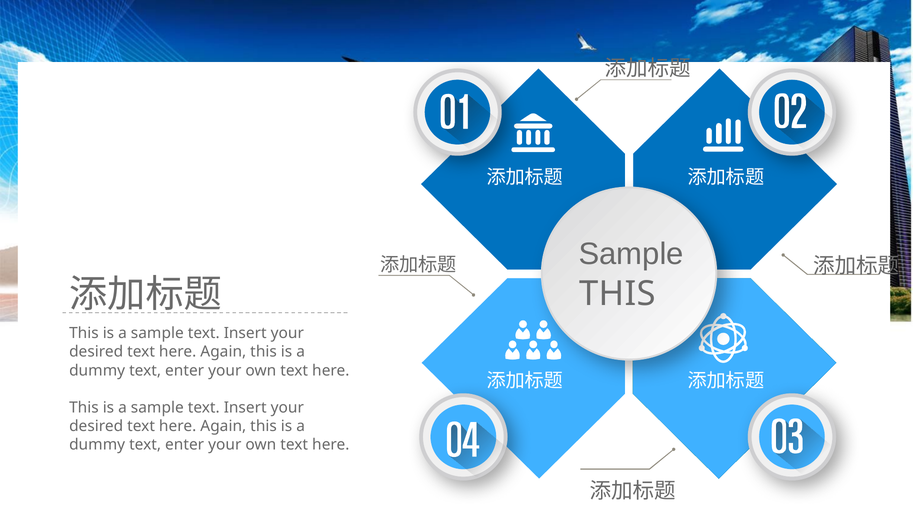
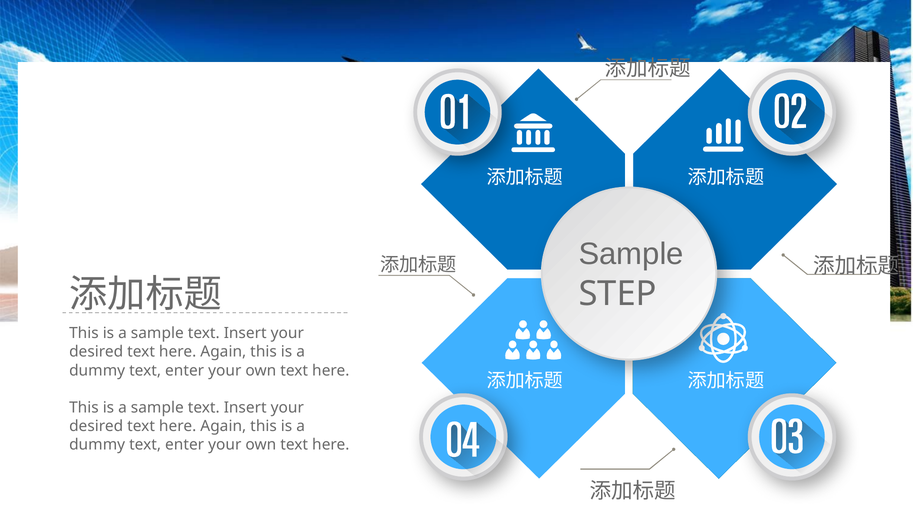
THIS: THIS -> STEP (618, 294)
